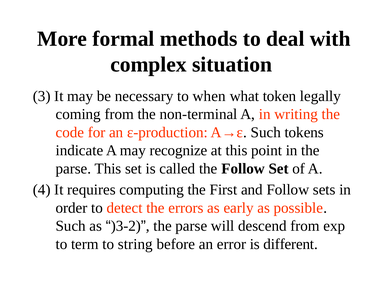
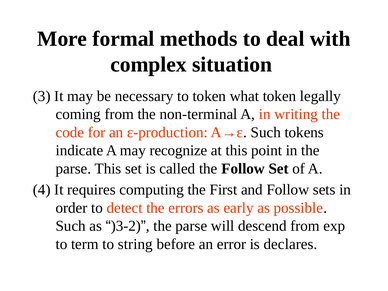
to when: when -> token (209, 96)
different: different -> declares (291, 244)
